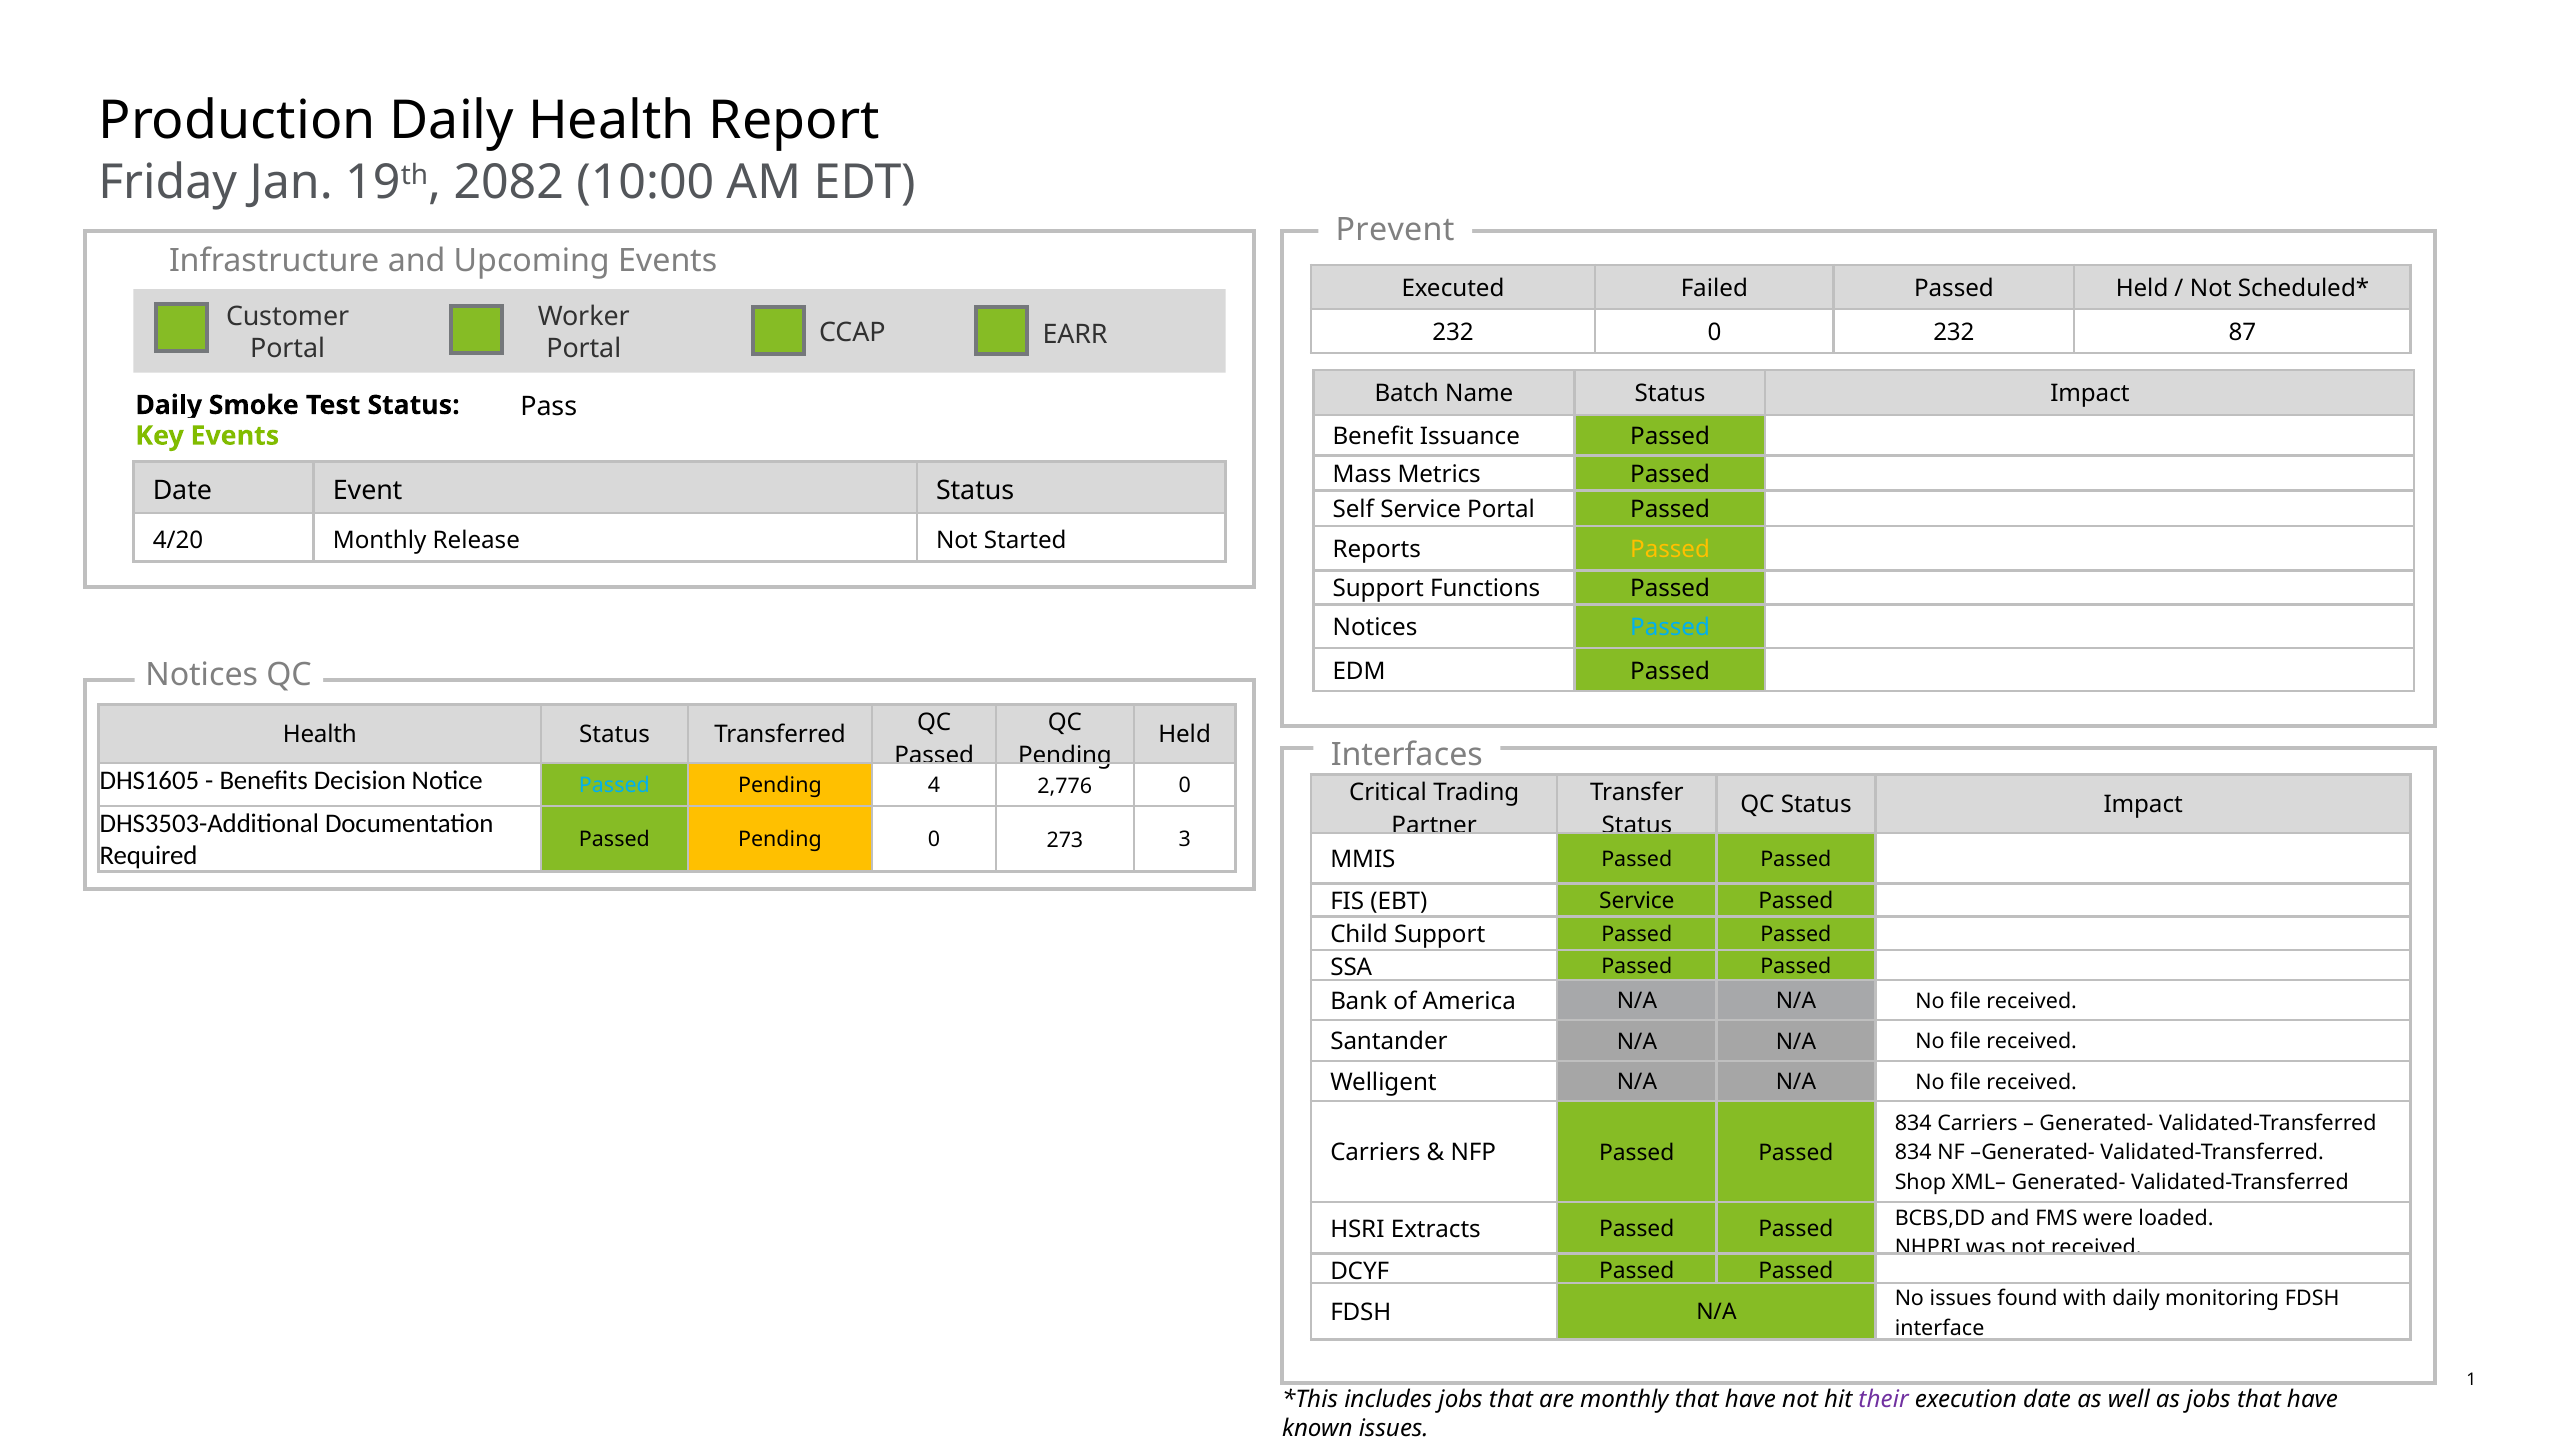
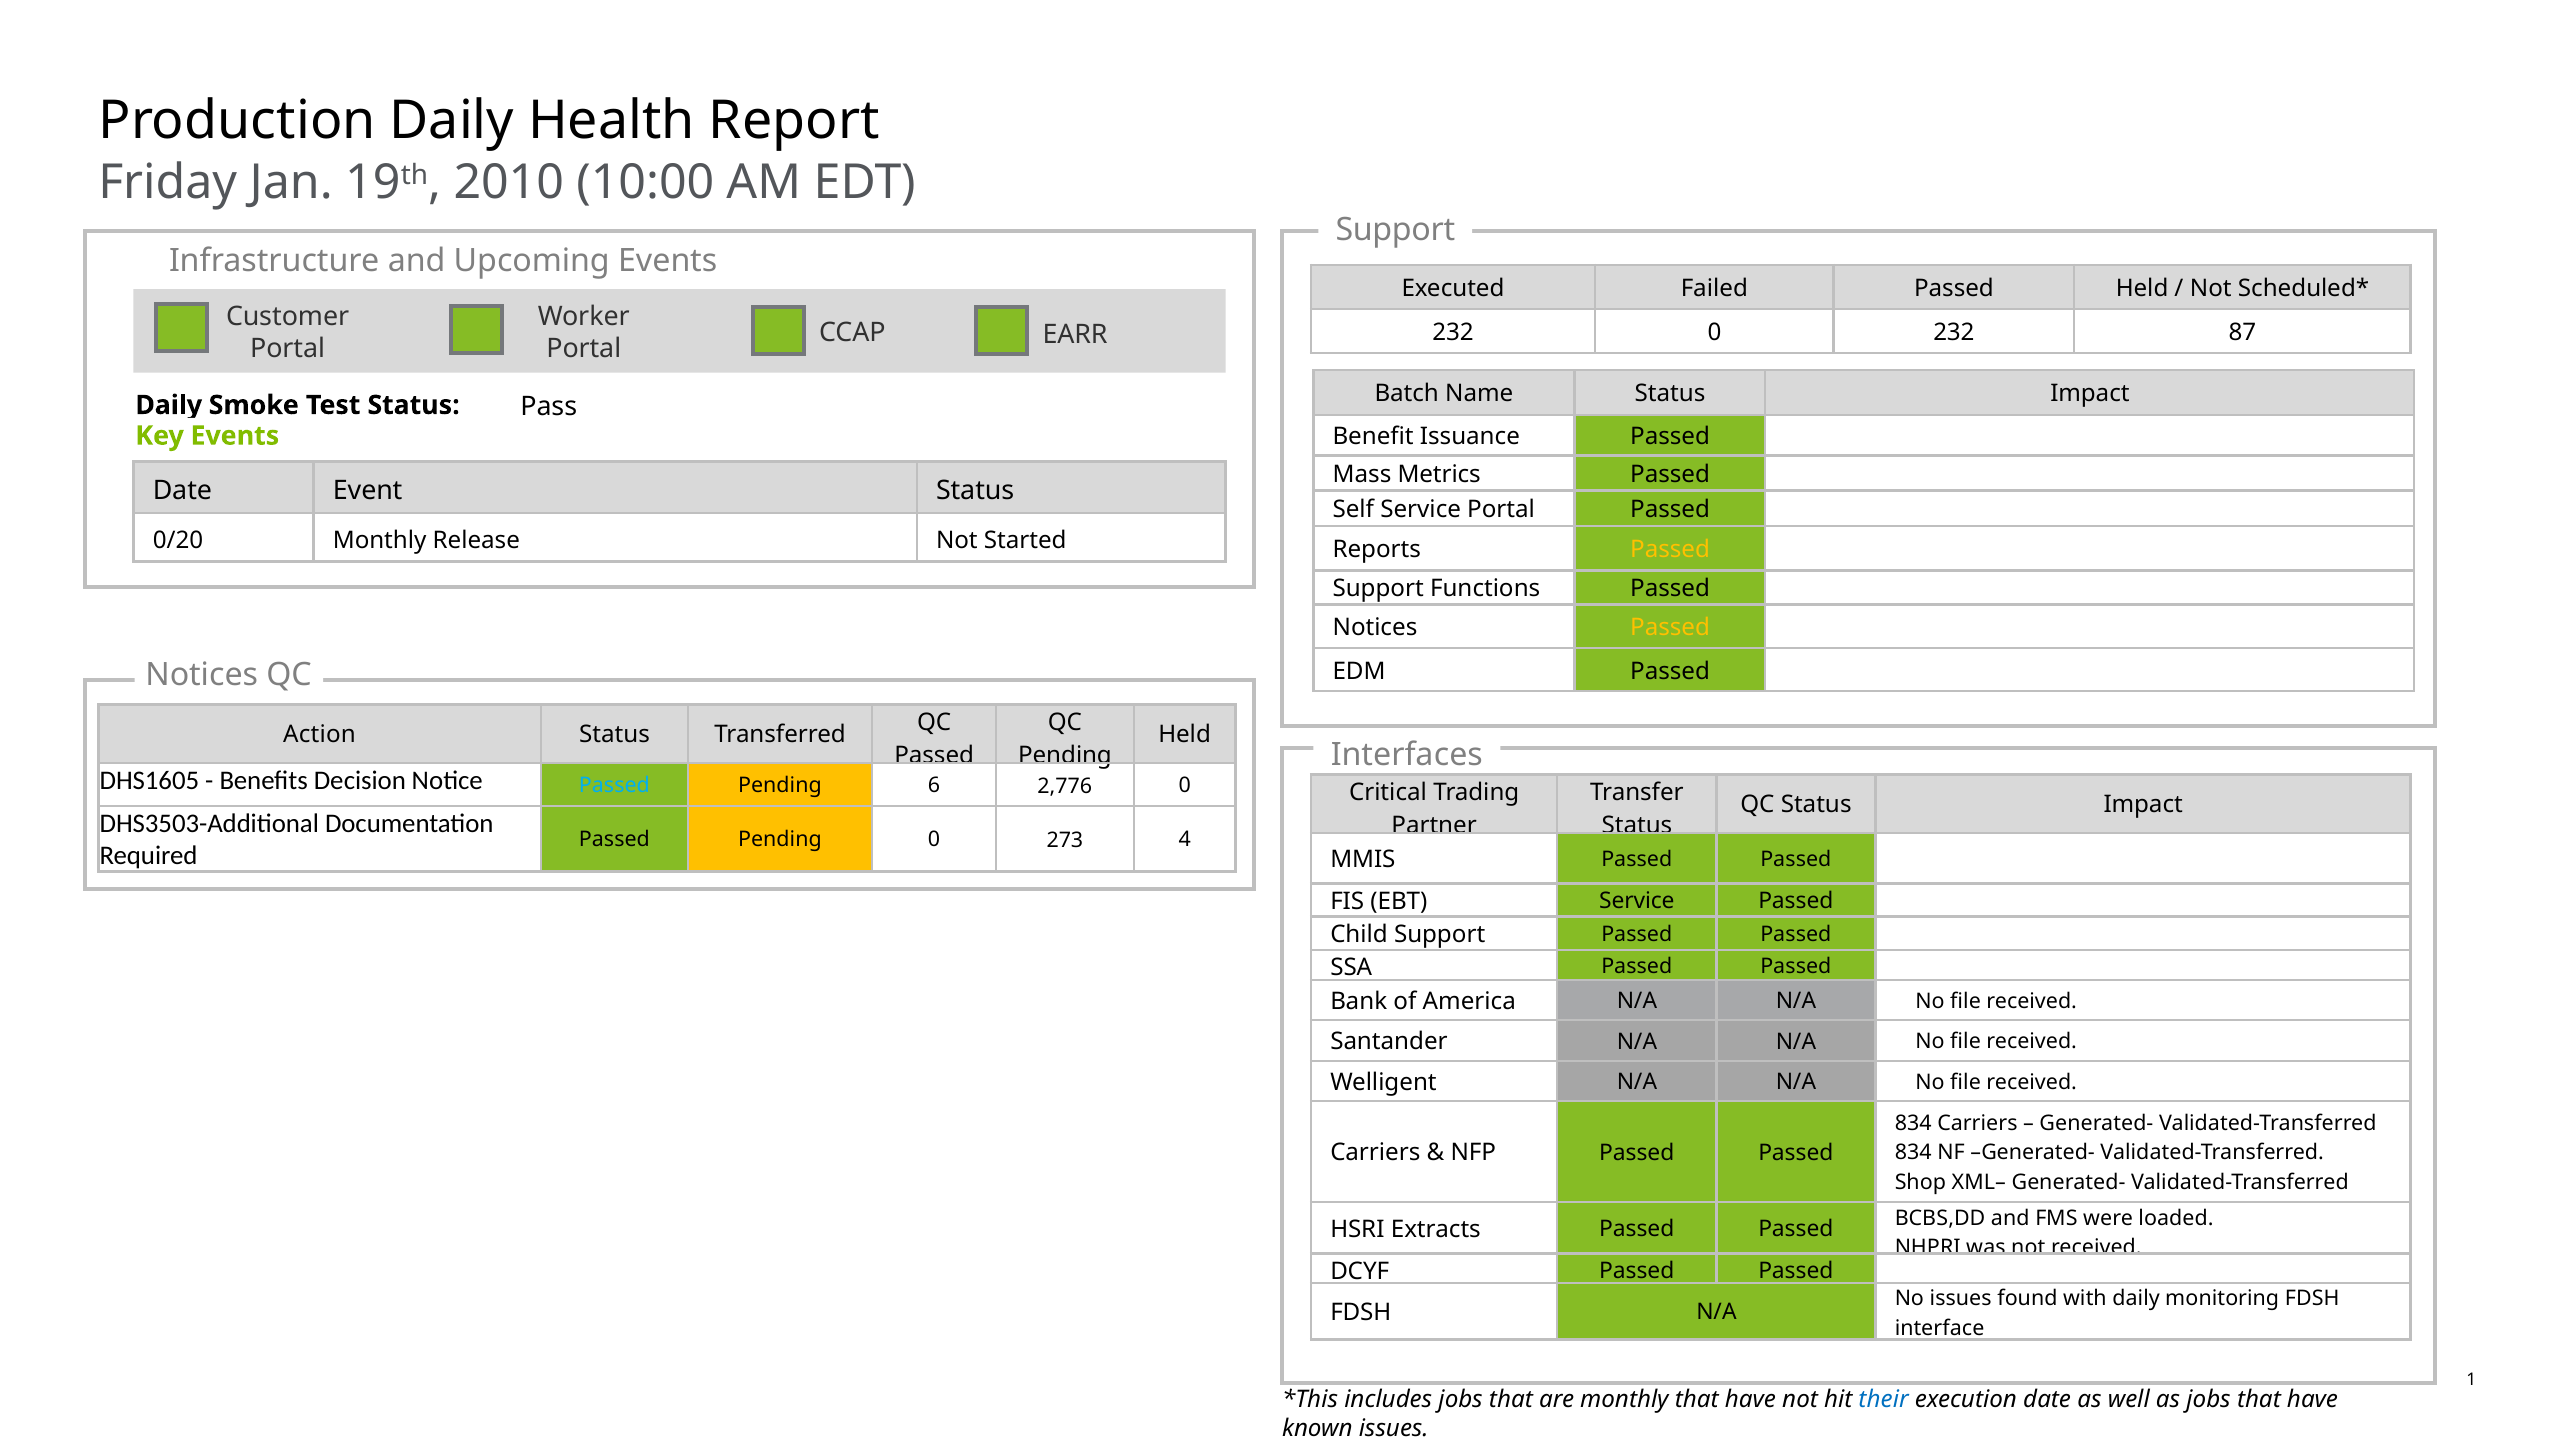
2082: 2082 -> 2010 (509, 183)
Prevent: Prevent -> Support (1395, 230)
4/20: 4/20 -> 0/20 (178, 541)
Passed colour: light blue -> yellow (1670, 628)
Health: Health -> Action (320, 735)
4: 4 -> 6 (934, 785)
3: 3 -> 4 (1185, 840)
their colour: purple -> blue (1884, 1399)
